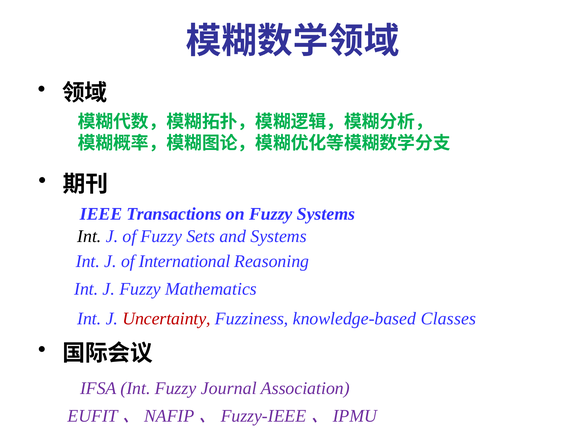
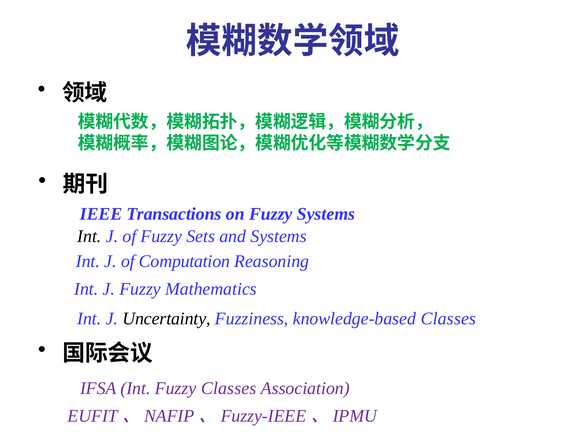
International: International -> Computation (184, 261)
Uncertainty colour: red -> black (167, 318)
Fuzzy Journal: Journal -> Classes (229, 388)
